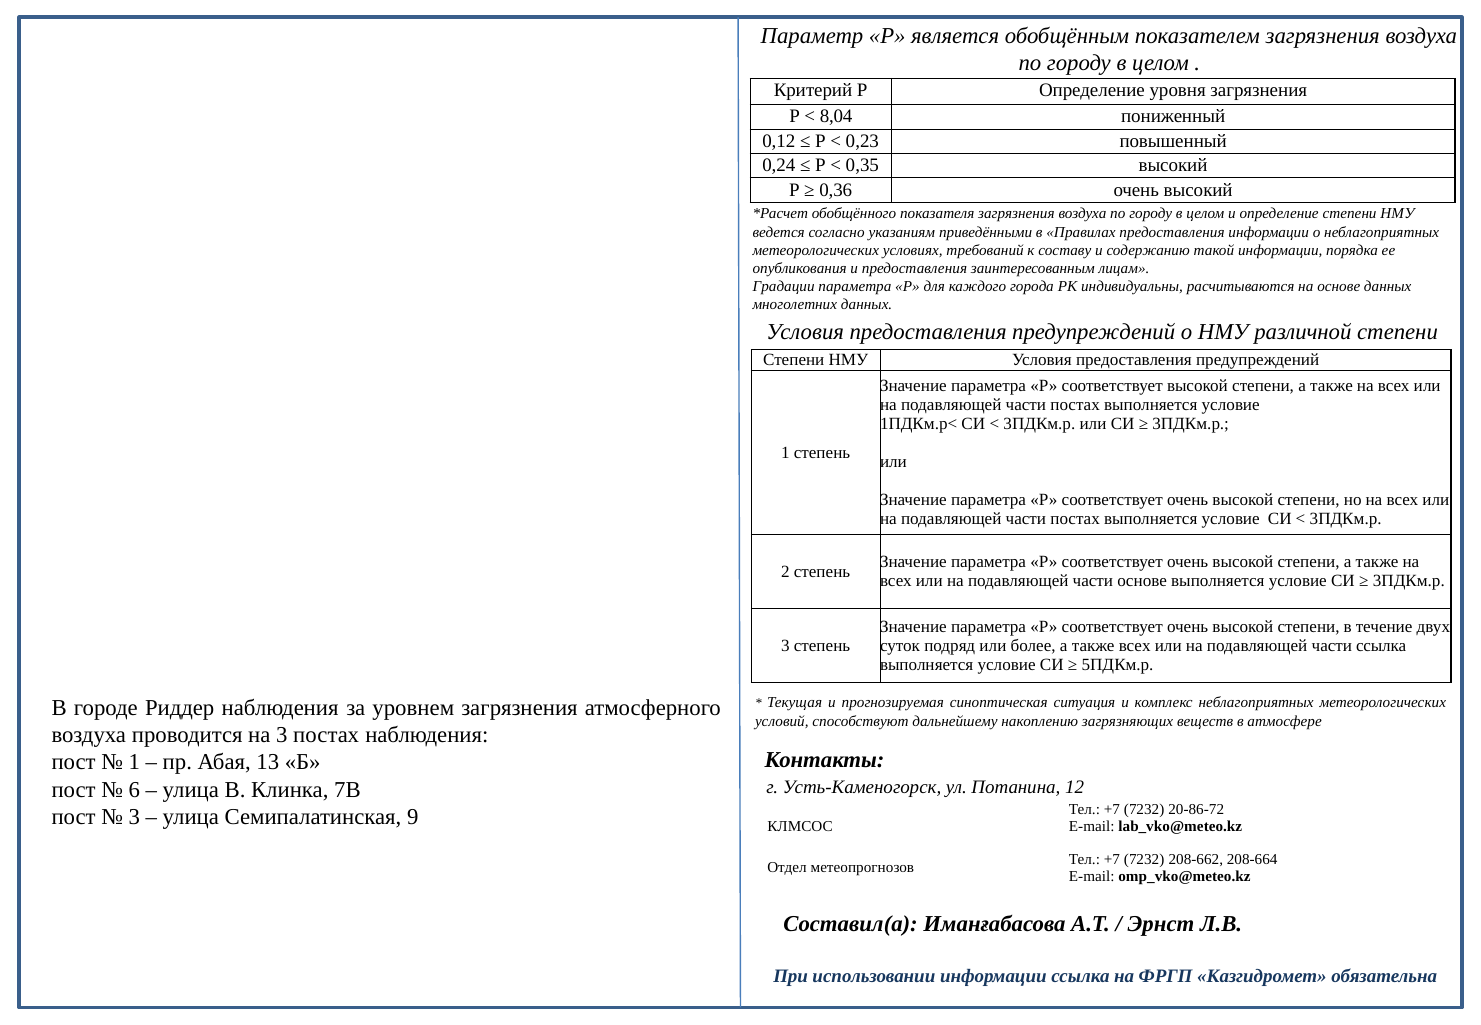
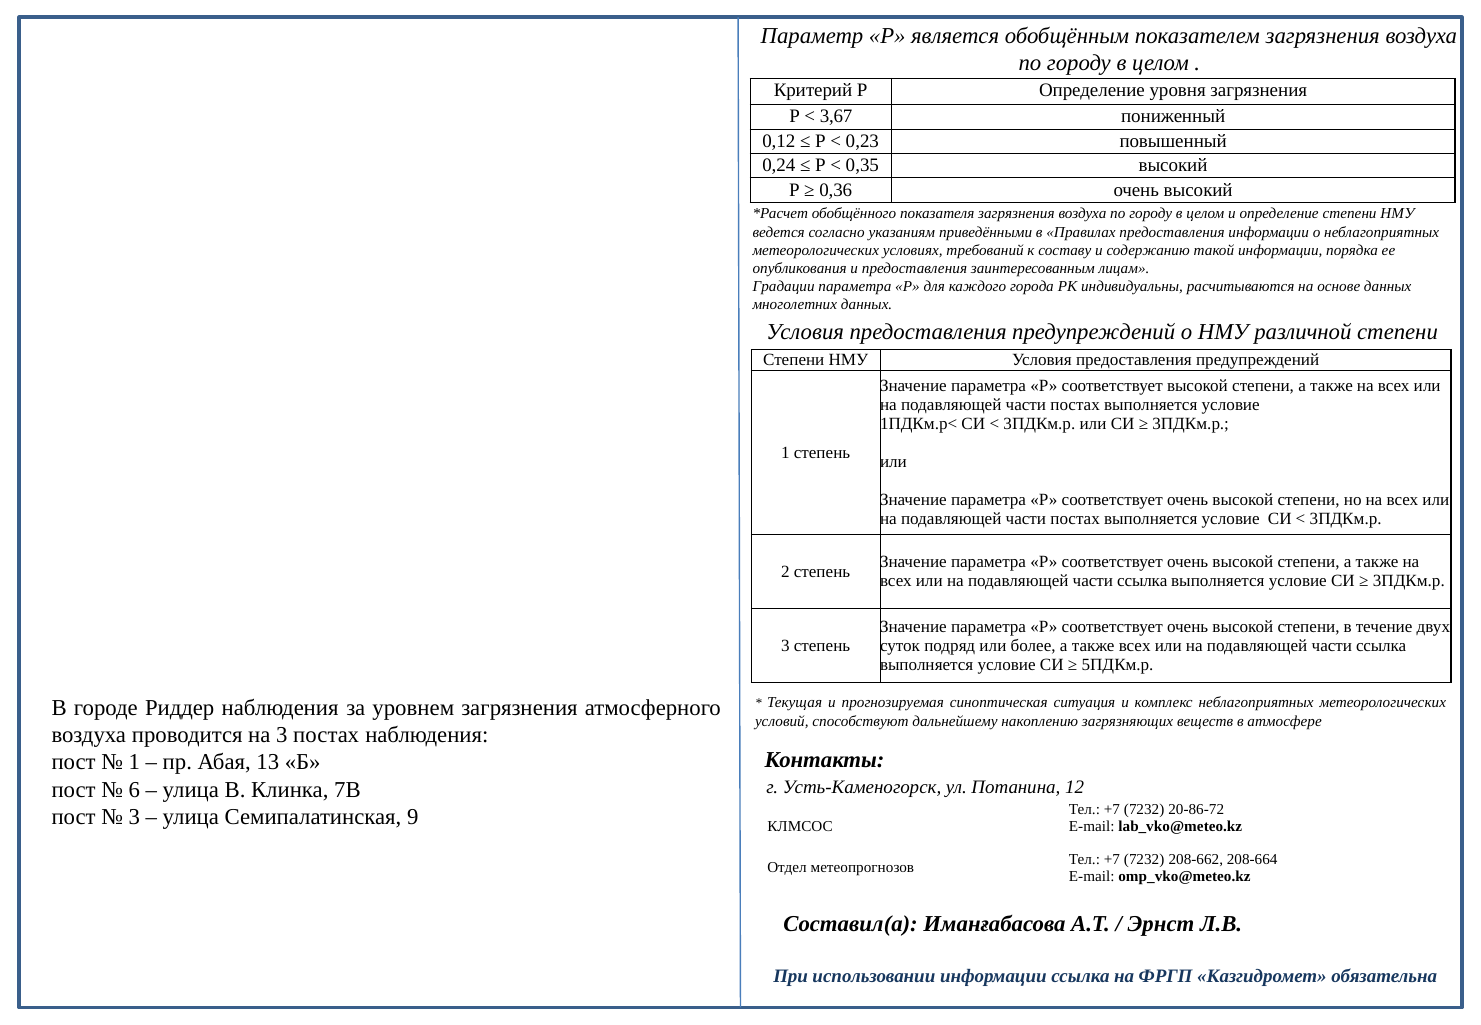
8,04: 8,04 -> 3,67 (836, 117)
основе: основе -> ссылка (1142, 581)
